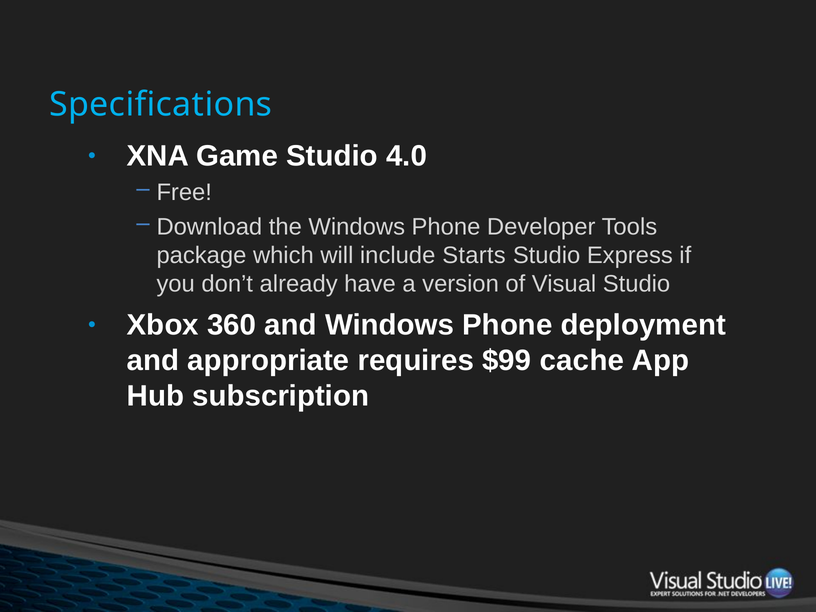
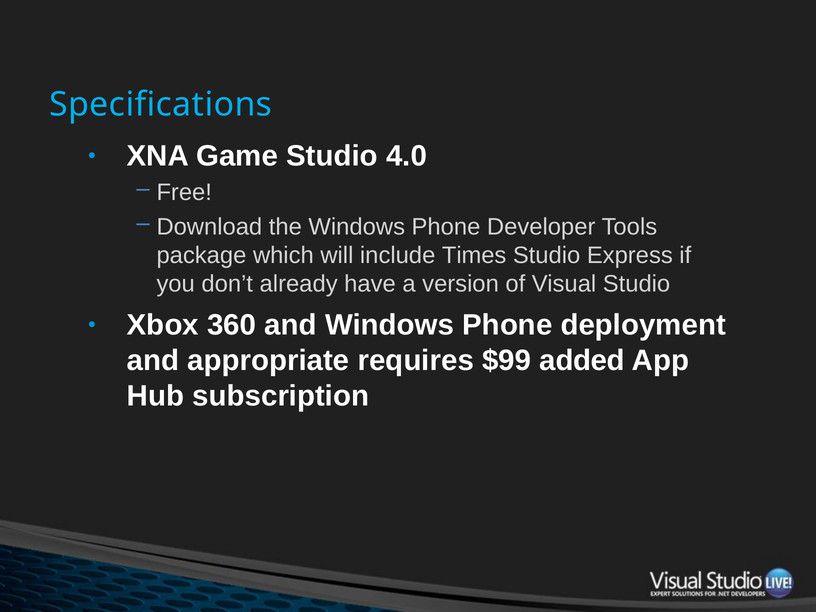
Starts: Starts -> Times (474, 255)
cache: cache -> added (582, 361)
